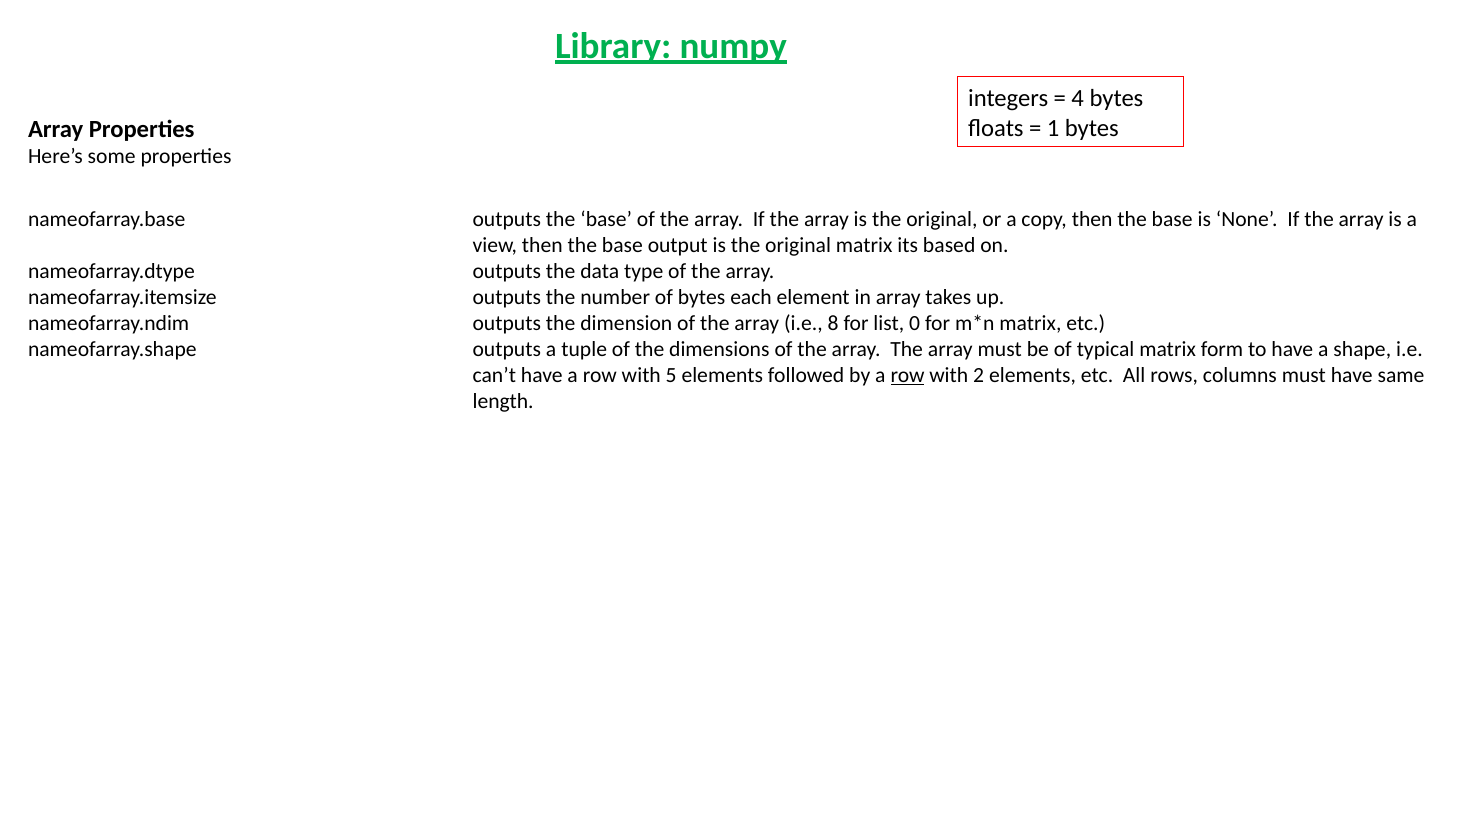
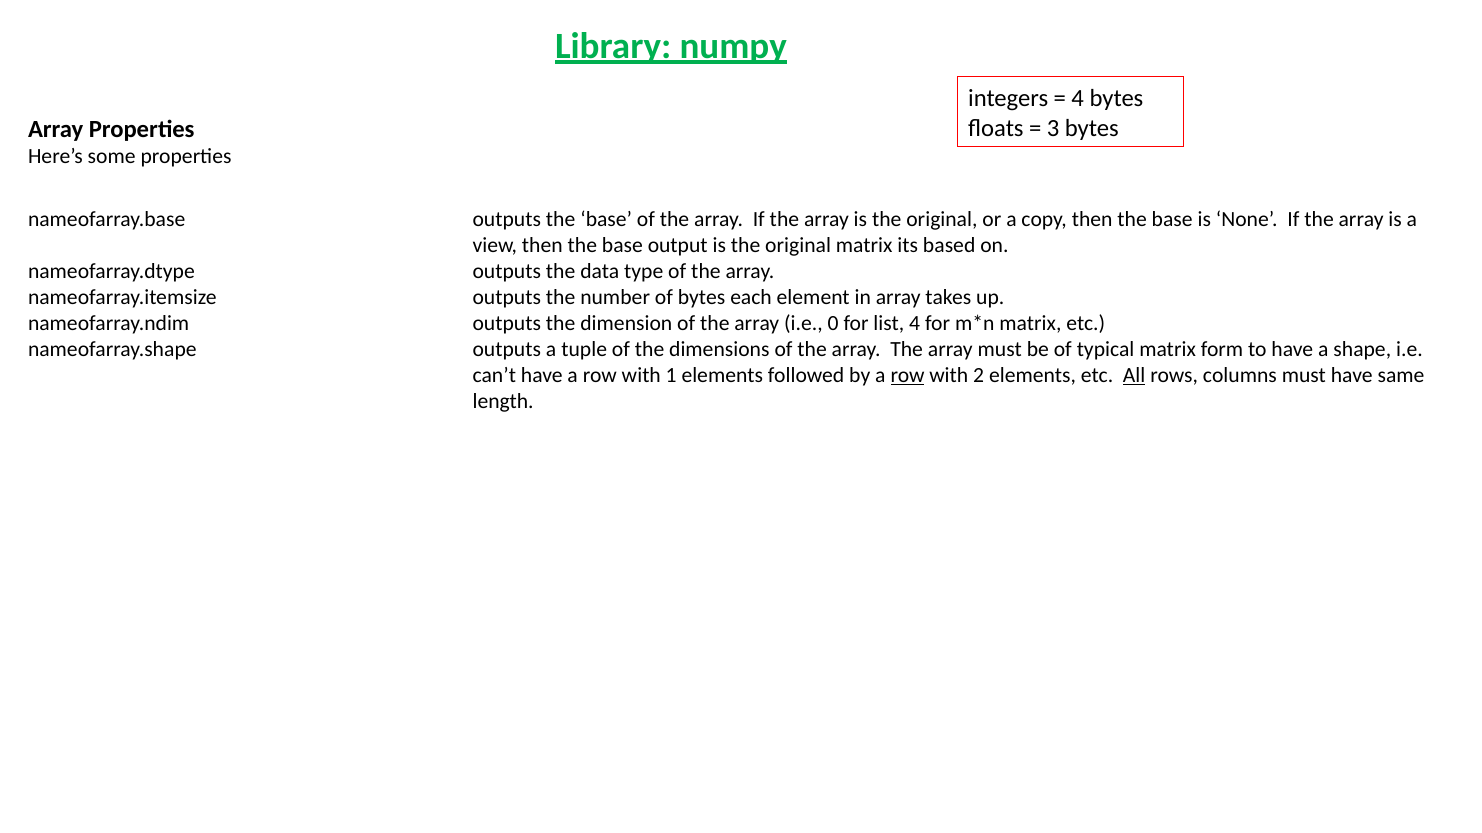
1: 1 -> 3 (1053, 128)
8: 8 -> 0 (833, 323)
list 0: 0 -> 4 (915, 323)
5: 5 -> 1 (671, 375)
All underline: none -> present (1134, 375)
